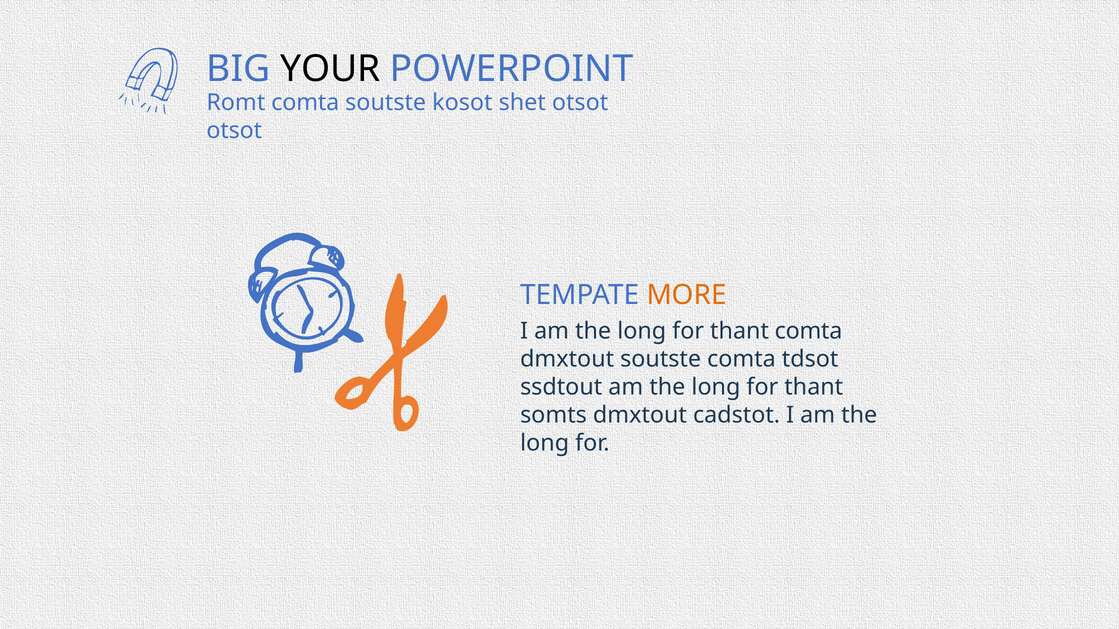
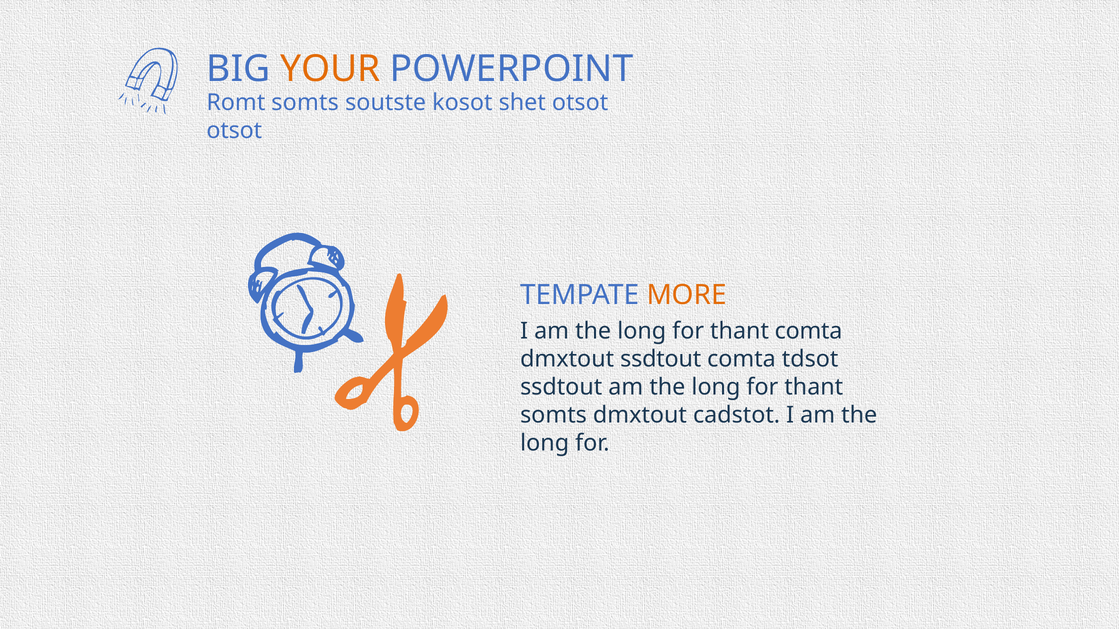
YOUR colour: black -> orange (330, 69)
Romt comta: comta -> somts (305, 103)
dmxtout soutste: soutste -> ssdtout (661, 359)
